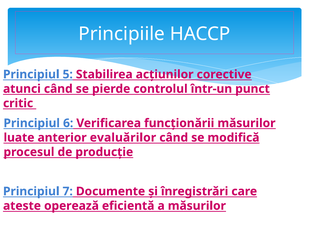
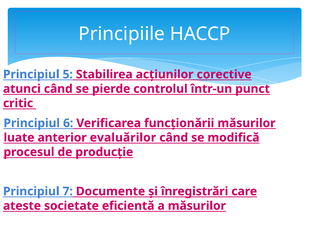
operează: operează -> societate (71, 206)
